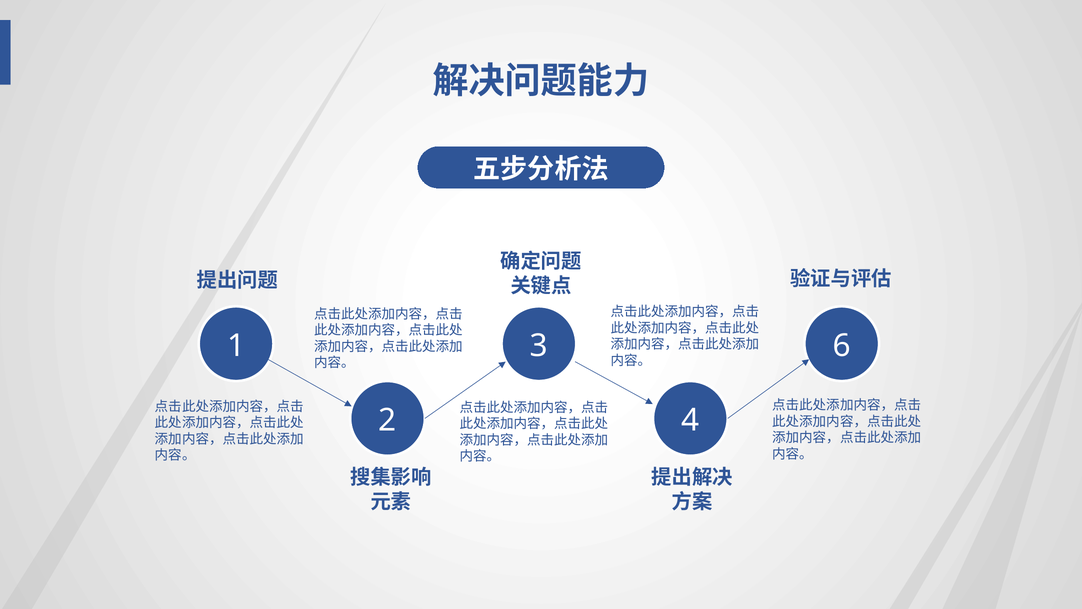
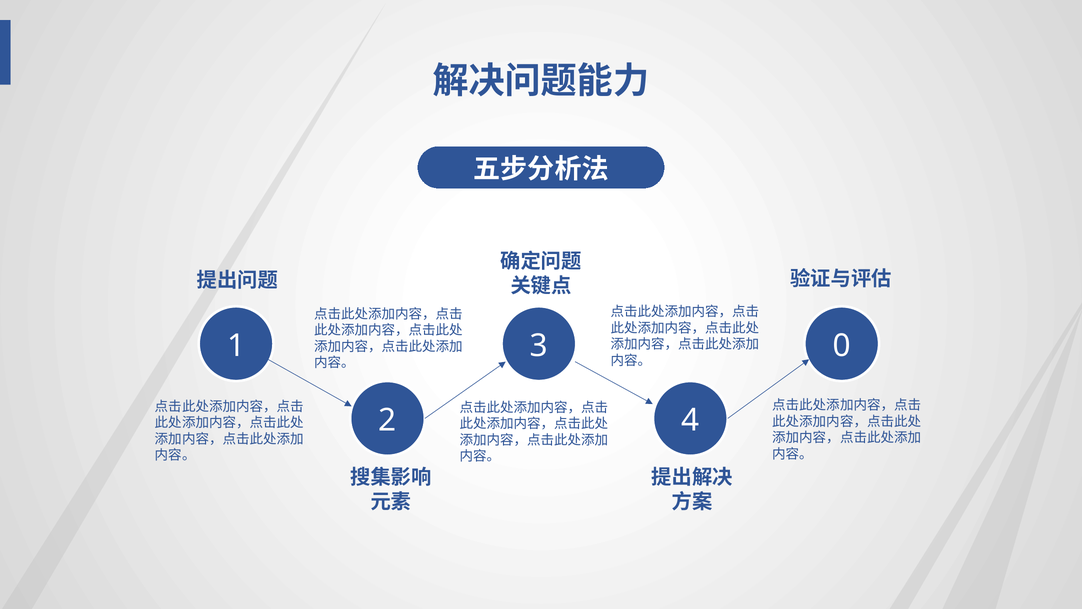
6: 6 -> 0 (842, 346)
